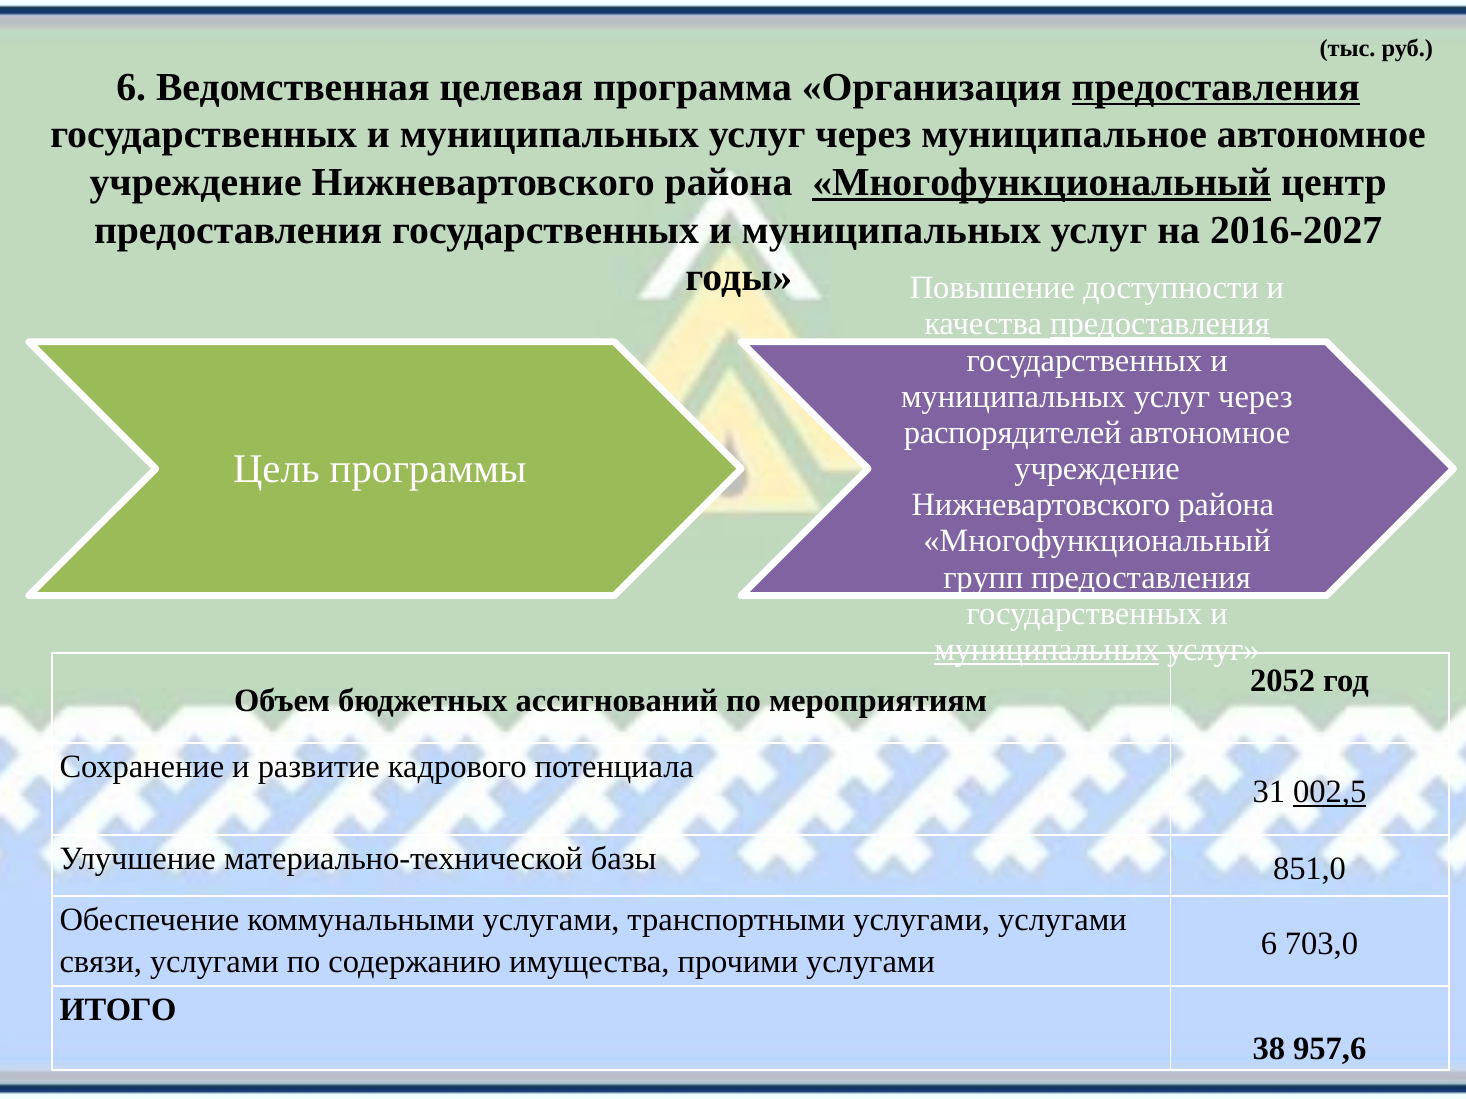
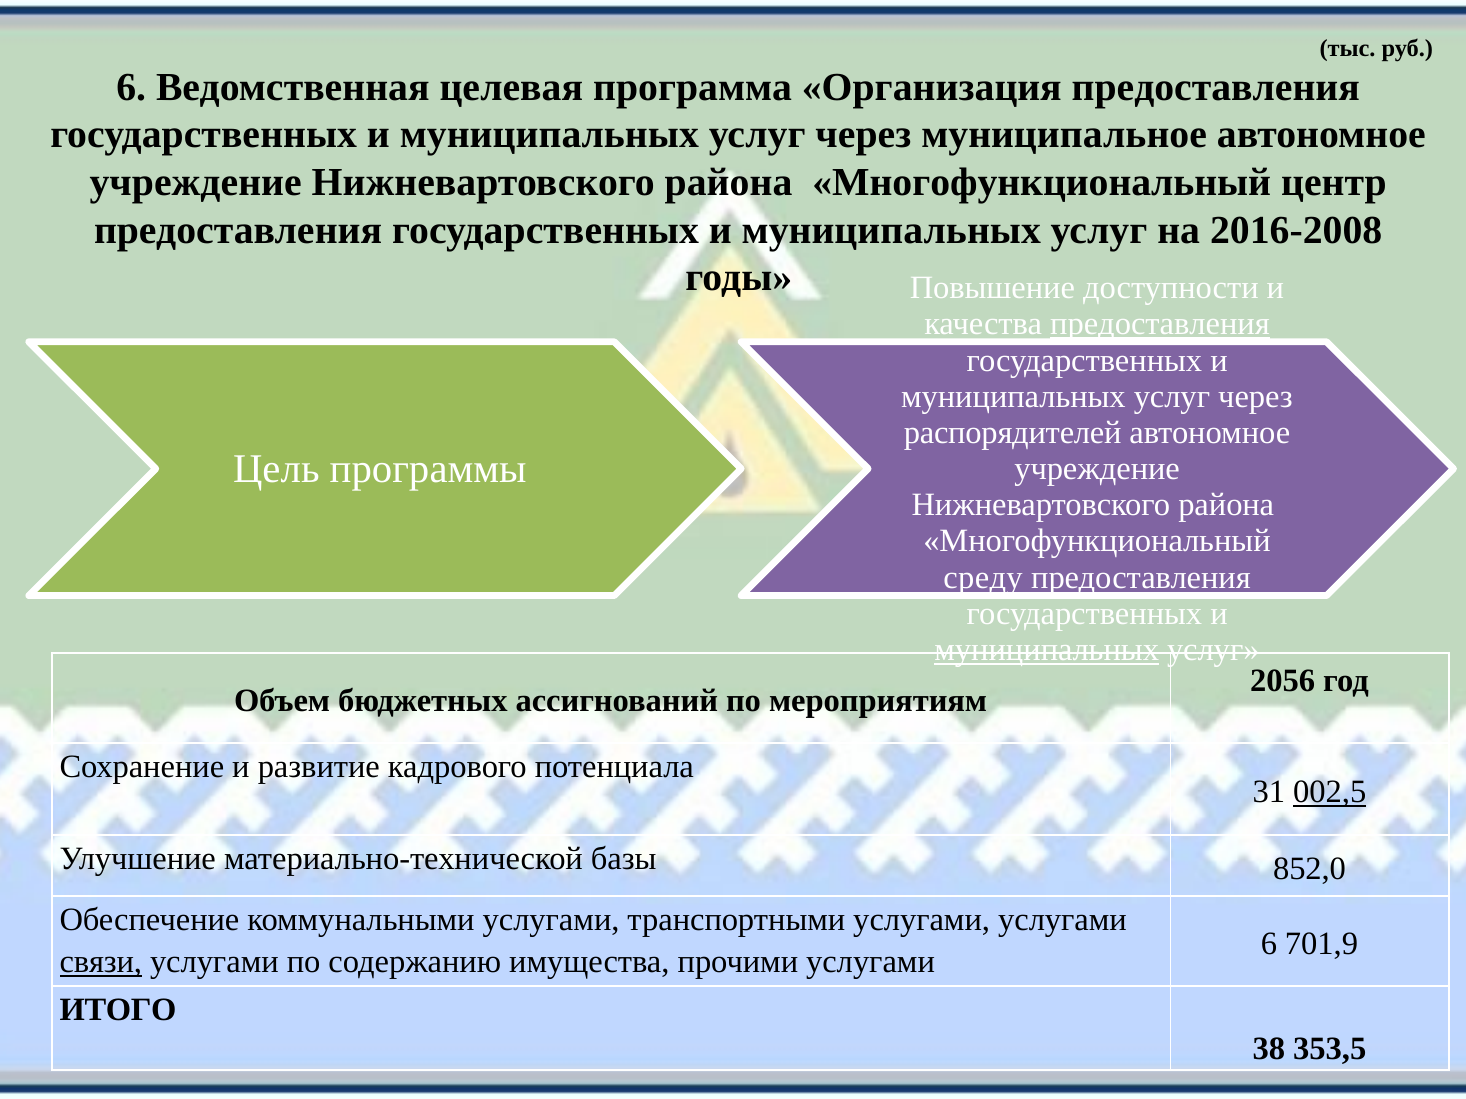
предоставления underline: present -> none (1216, 87)
Многофункциональный underline: present -> none (1042, 183)
2016-2027: 2016-2027 -> 2016-2008 (1296, 230)
групп: групп -> среду (983, 578)
2052: 2052 -> 2056 (1283, 681)
851,0: 851,0 -> 852,0 (1310, 869)
703,0: 703,0 -> 701,9 (1322, 945)
связи underline: none -> present (101, 962)
957,6: 957,6 -> 353,5 (1330, 1050)
